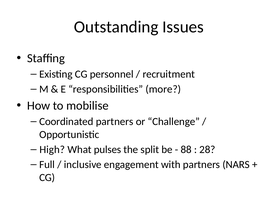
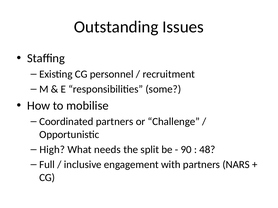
more: more -> some (163, 89)
pulses: pulses -> needs (107, 150)
88: 88 -> 90 (186, 150)
28: 28 -> 48 (207, 150)
